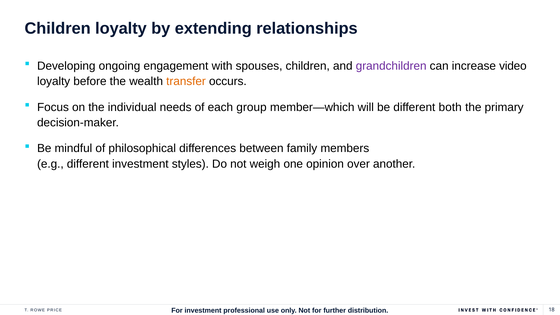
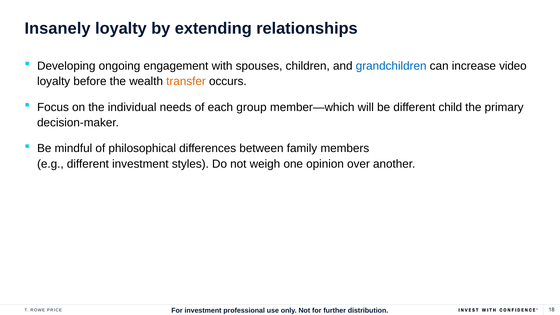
Children: Children -> Insanely (58, 28)
grandchildren colour: purple -> blue (391, 66)
both: both -> child (450, 107)
